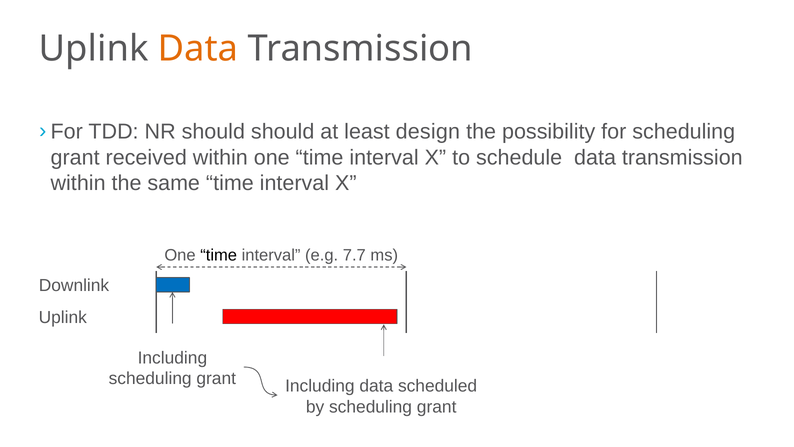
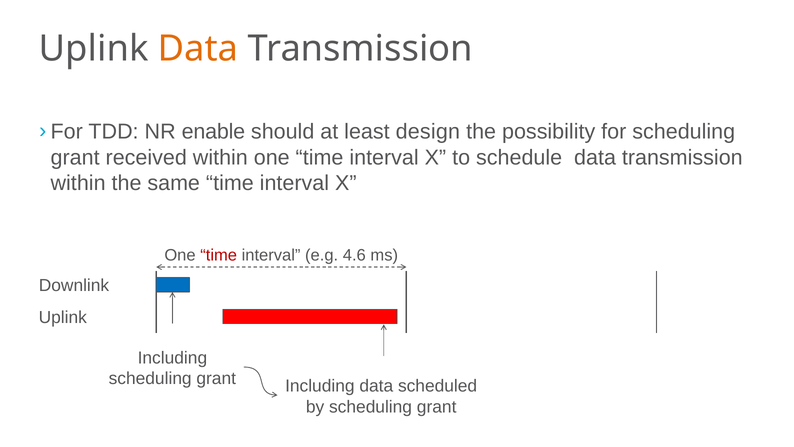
NR should: should -> enable (213, 132)
time colour: black -> red (219, 255)
7.7: 7.7 -> 4.6 (354, 255)
